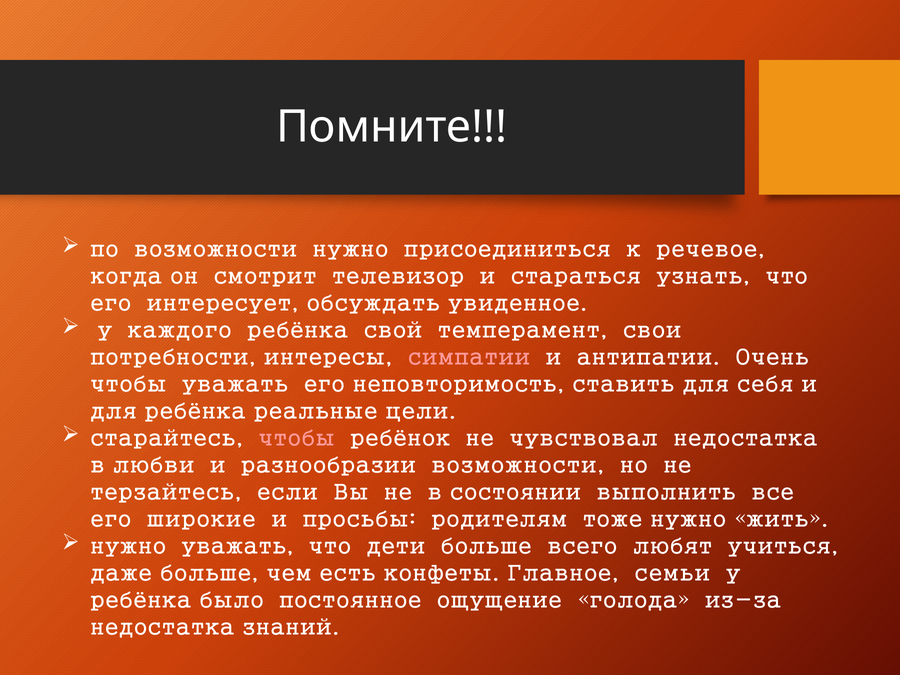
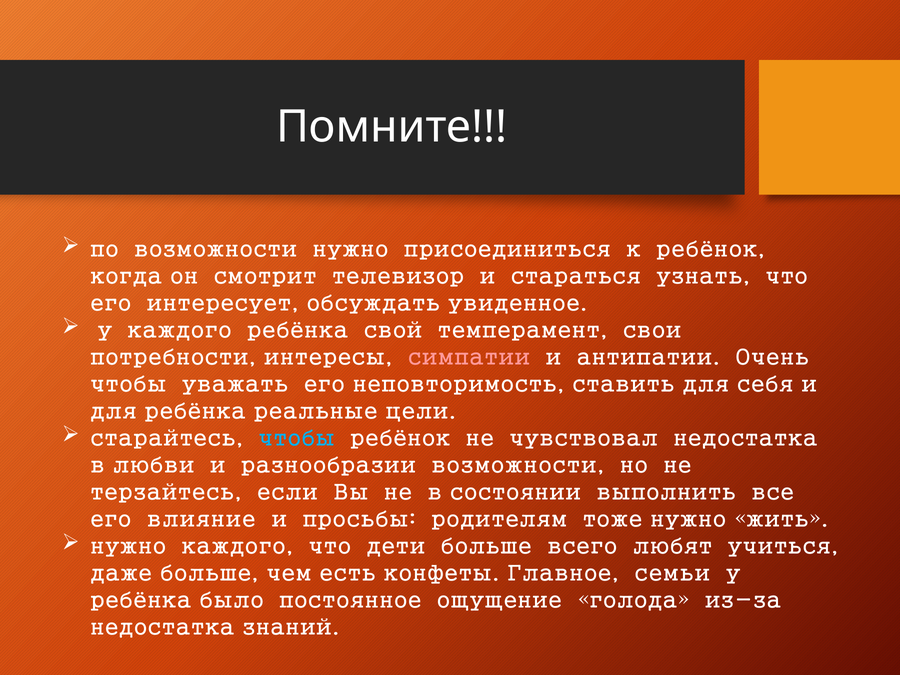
к речевое: речевое -> ребёнок (711, 249)
чтобы colour: pink -> light blue (297, 438)
широкие: широкие -> влияние (201, 519)
нужно уважать: уважать -> каждого (237, 546)
